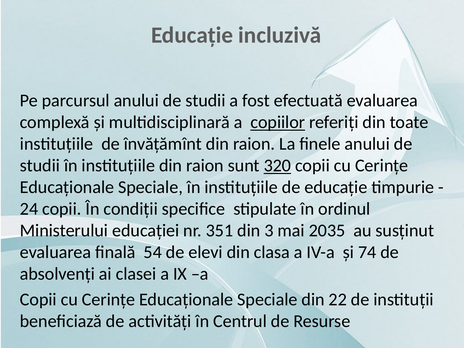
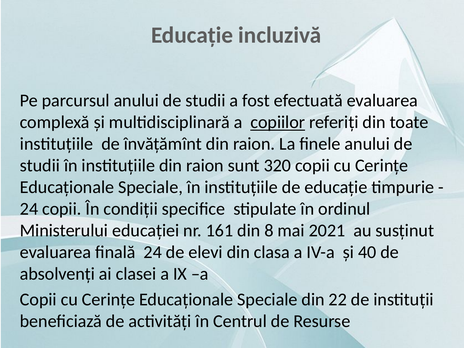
320 underline: present -> none (277, 166)
351: 351 -> 161 (220, 231)
3: 3 -> 8 (269, 231)
2035: 2035 -> 2021 (327, 231)
finală 54: 54 -> 24 (153, 252)
74: 74 -> 40 (367, 252)
